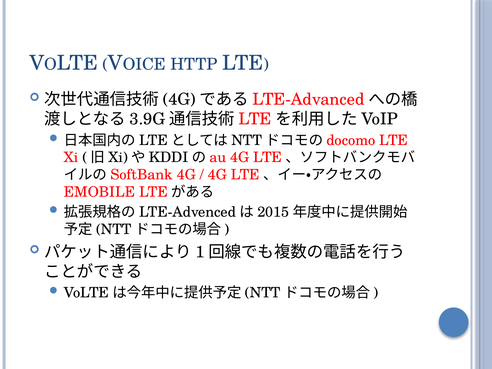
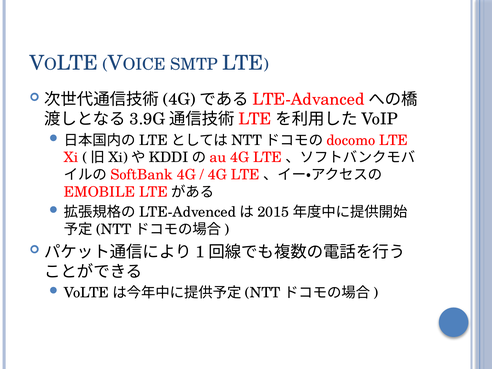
HTTP: HTTP -> SMTP (194, 64)
